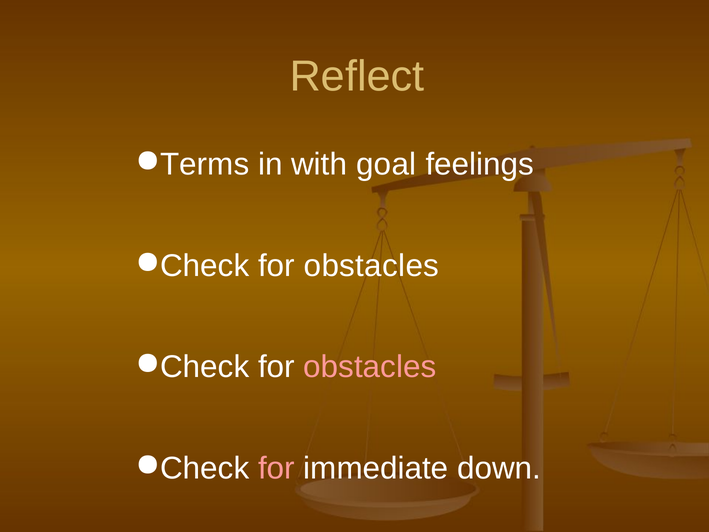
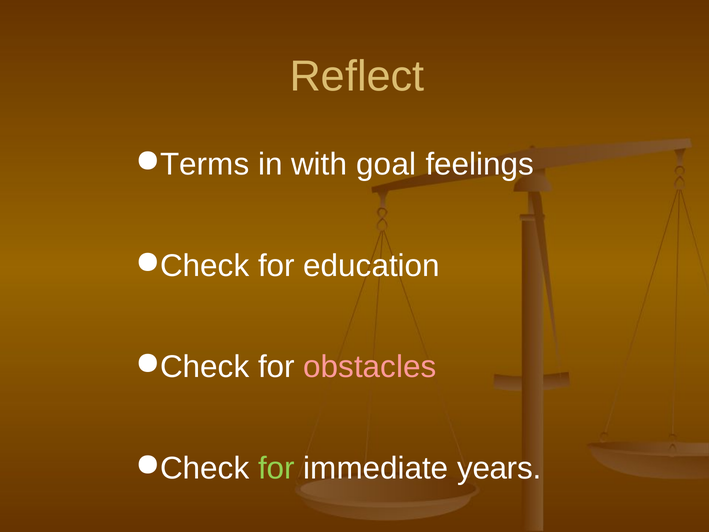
obstacles: obstacles -> education (372, 266)
for colour: pink -> light green (276, 468)
down: down -> years (499, 468)
